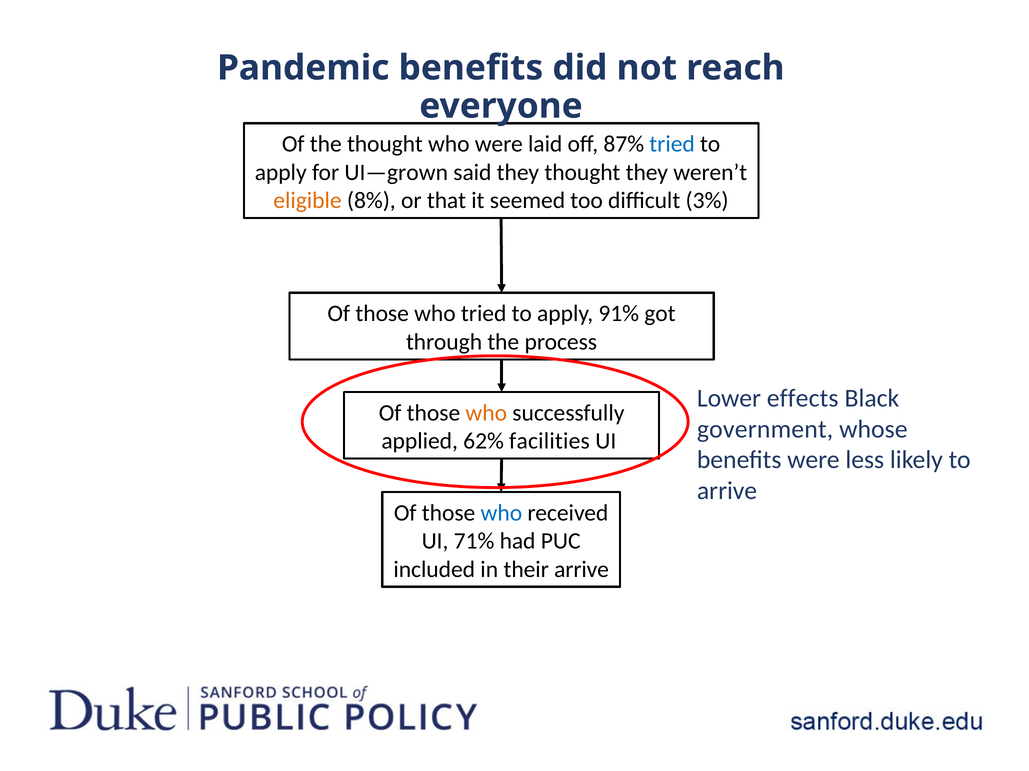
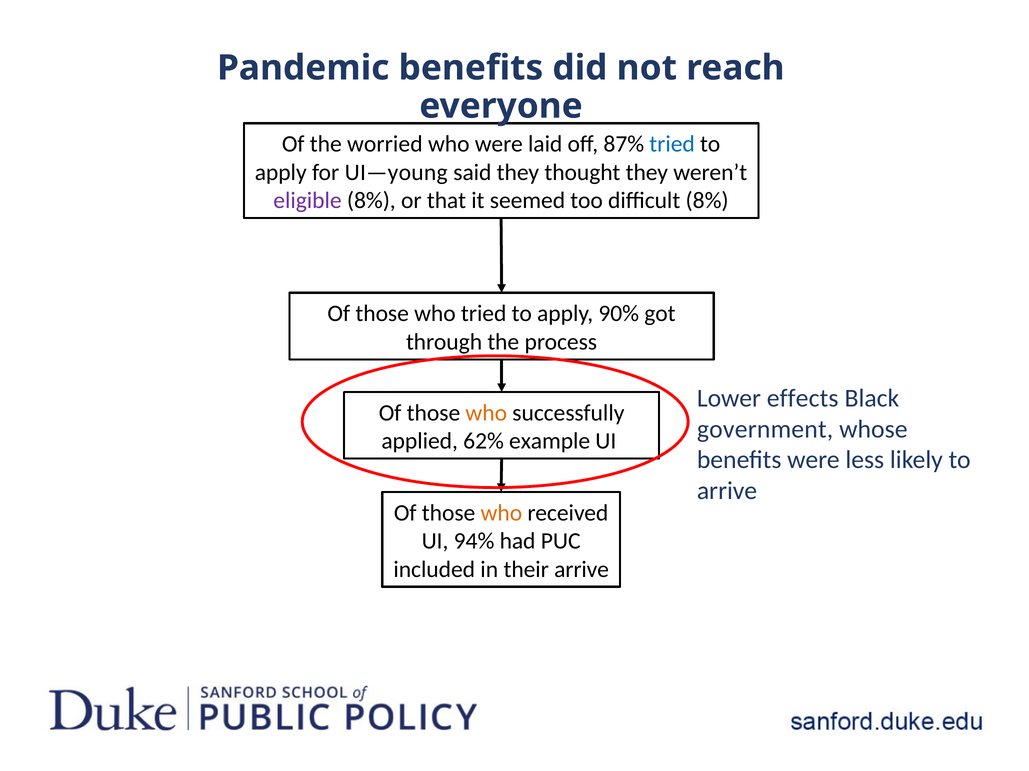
the thought: thought -> worried (385, 144)
UI—grown: UI—grown -> UI—young (396, 172)
eligible colour: orange -> purple (308, 201)
difficult 3%: 3% -> 8% (707, 201)
91%: 91% -> 90% (619, 314)
facilities: facilities -> example (550, 442)
who colour: blue -> orange (501, 513)
71%: 71% -> 94% (474, 542)
